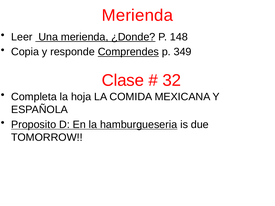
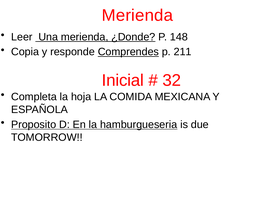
349: 349 -> 211 (183, 52)
Clase: Clase -> Inicial (123, 80)
